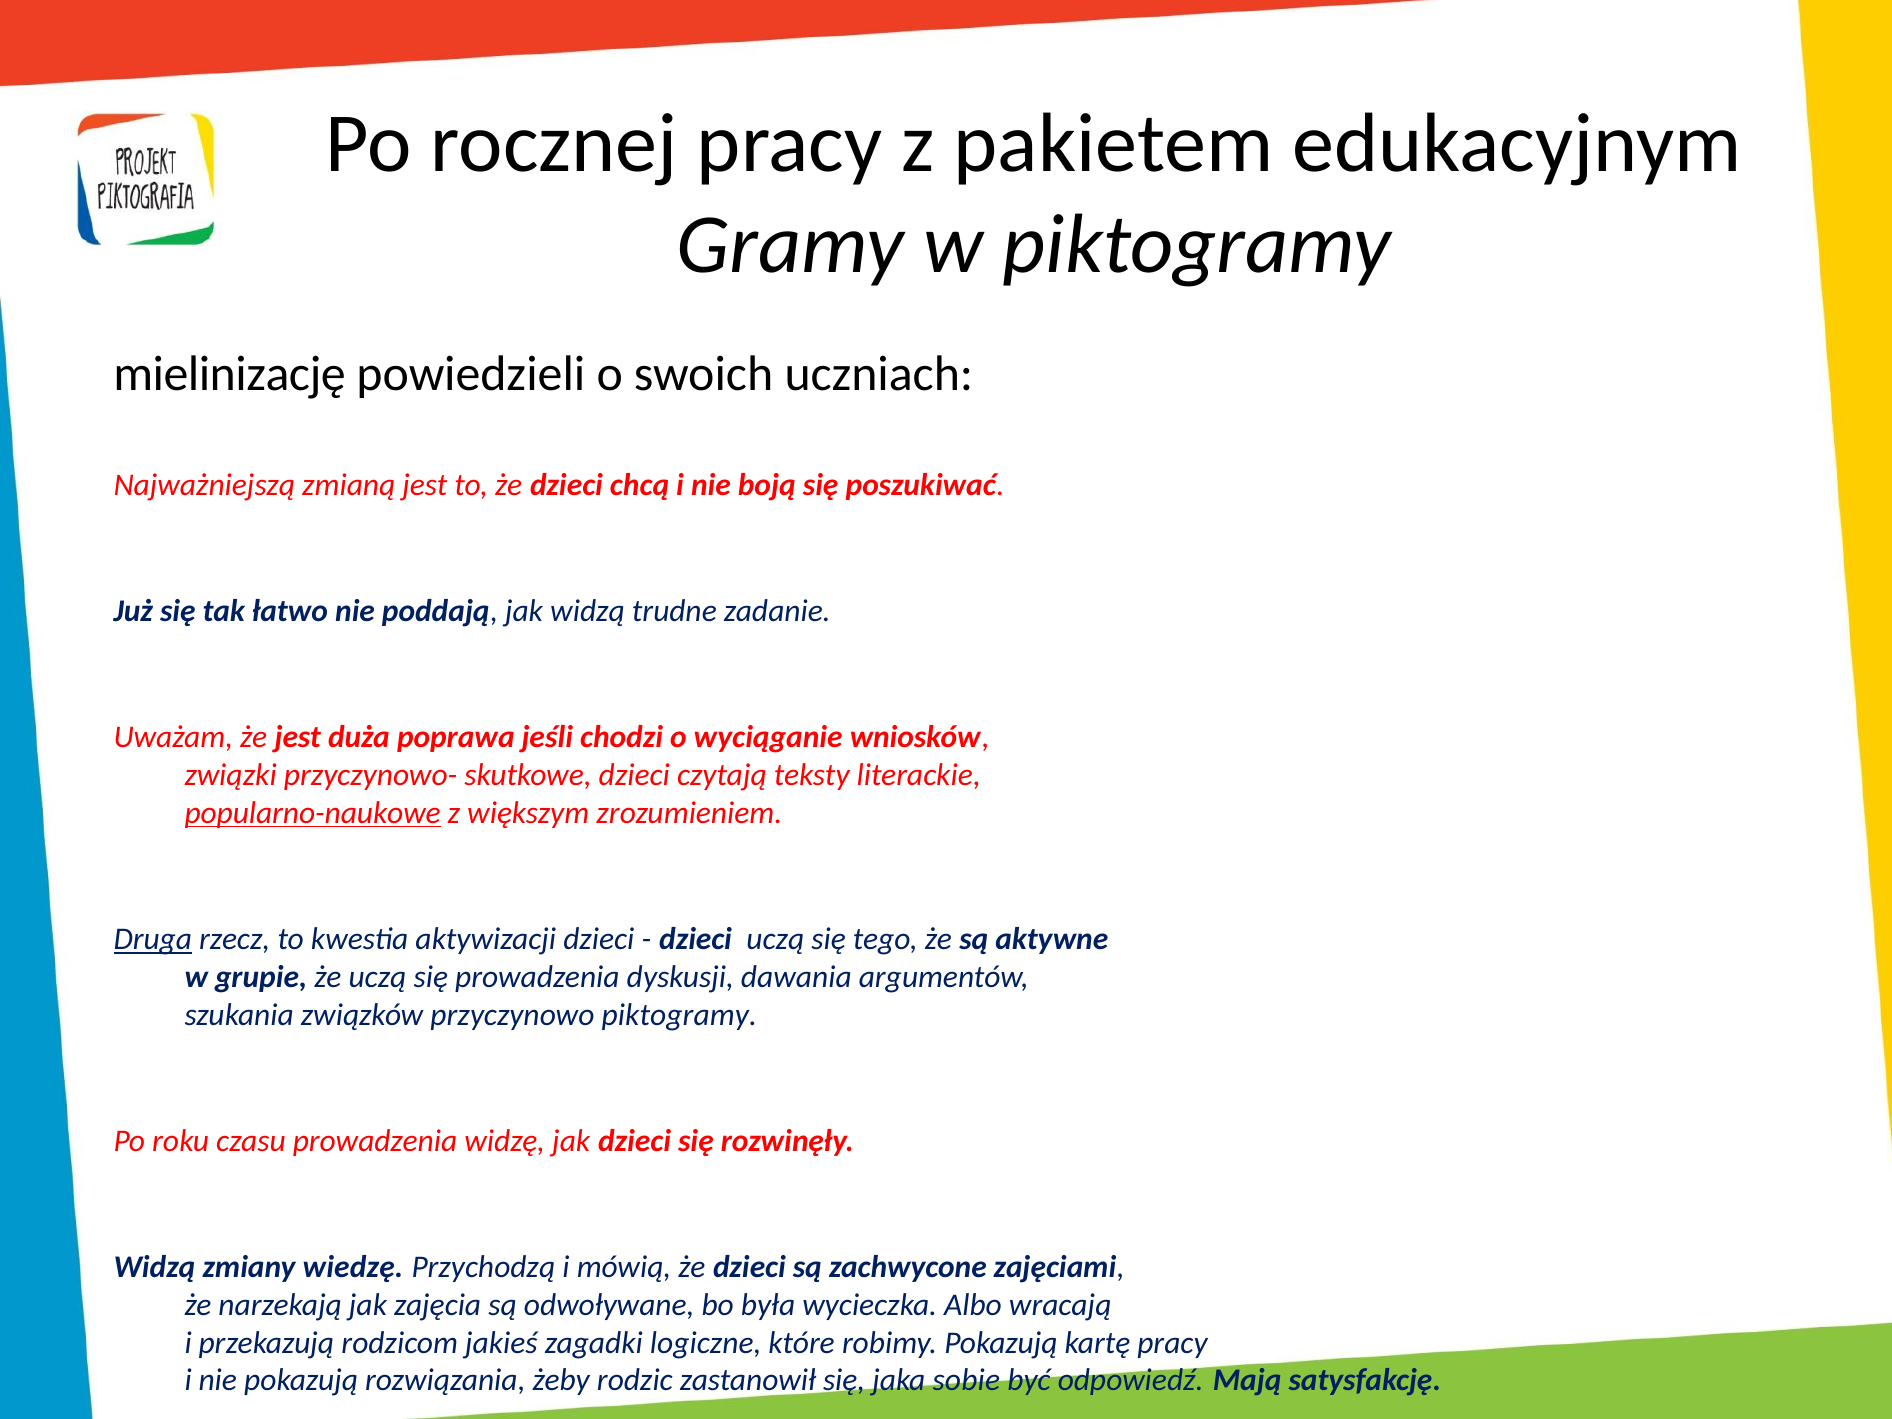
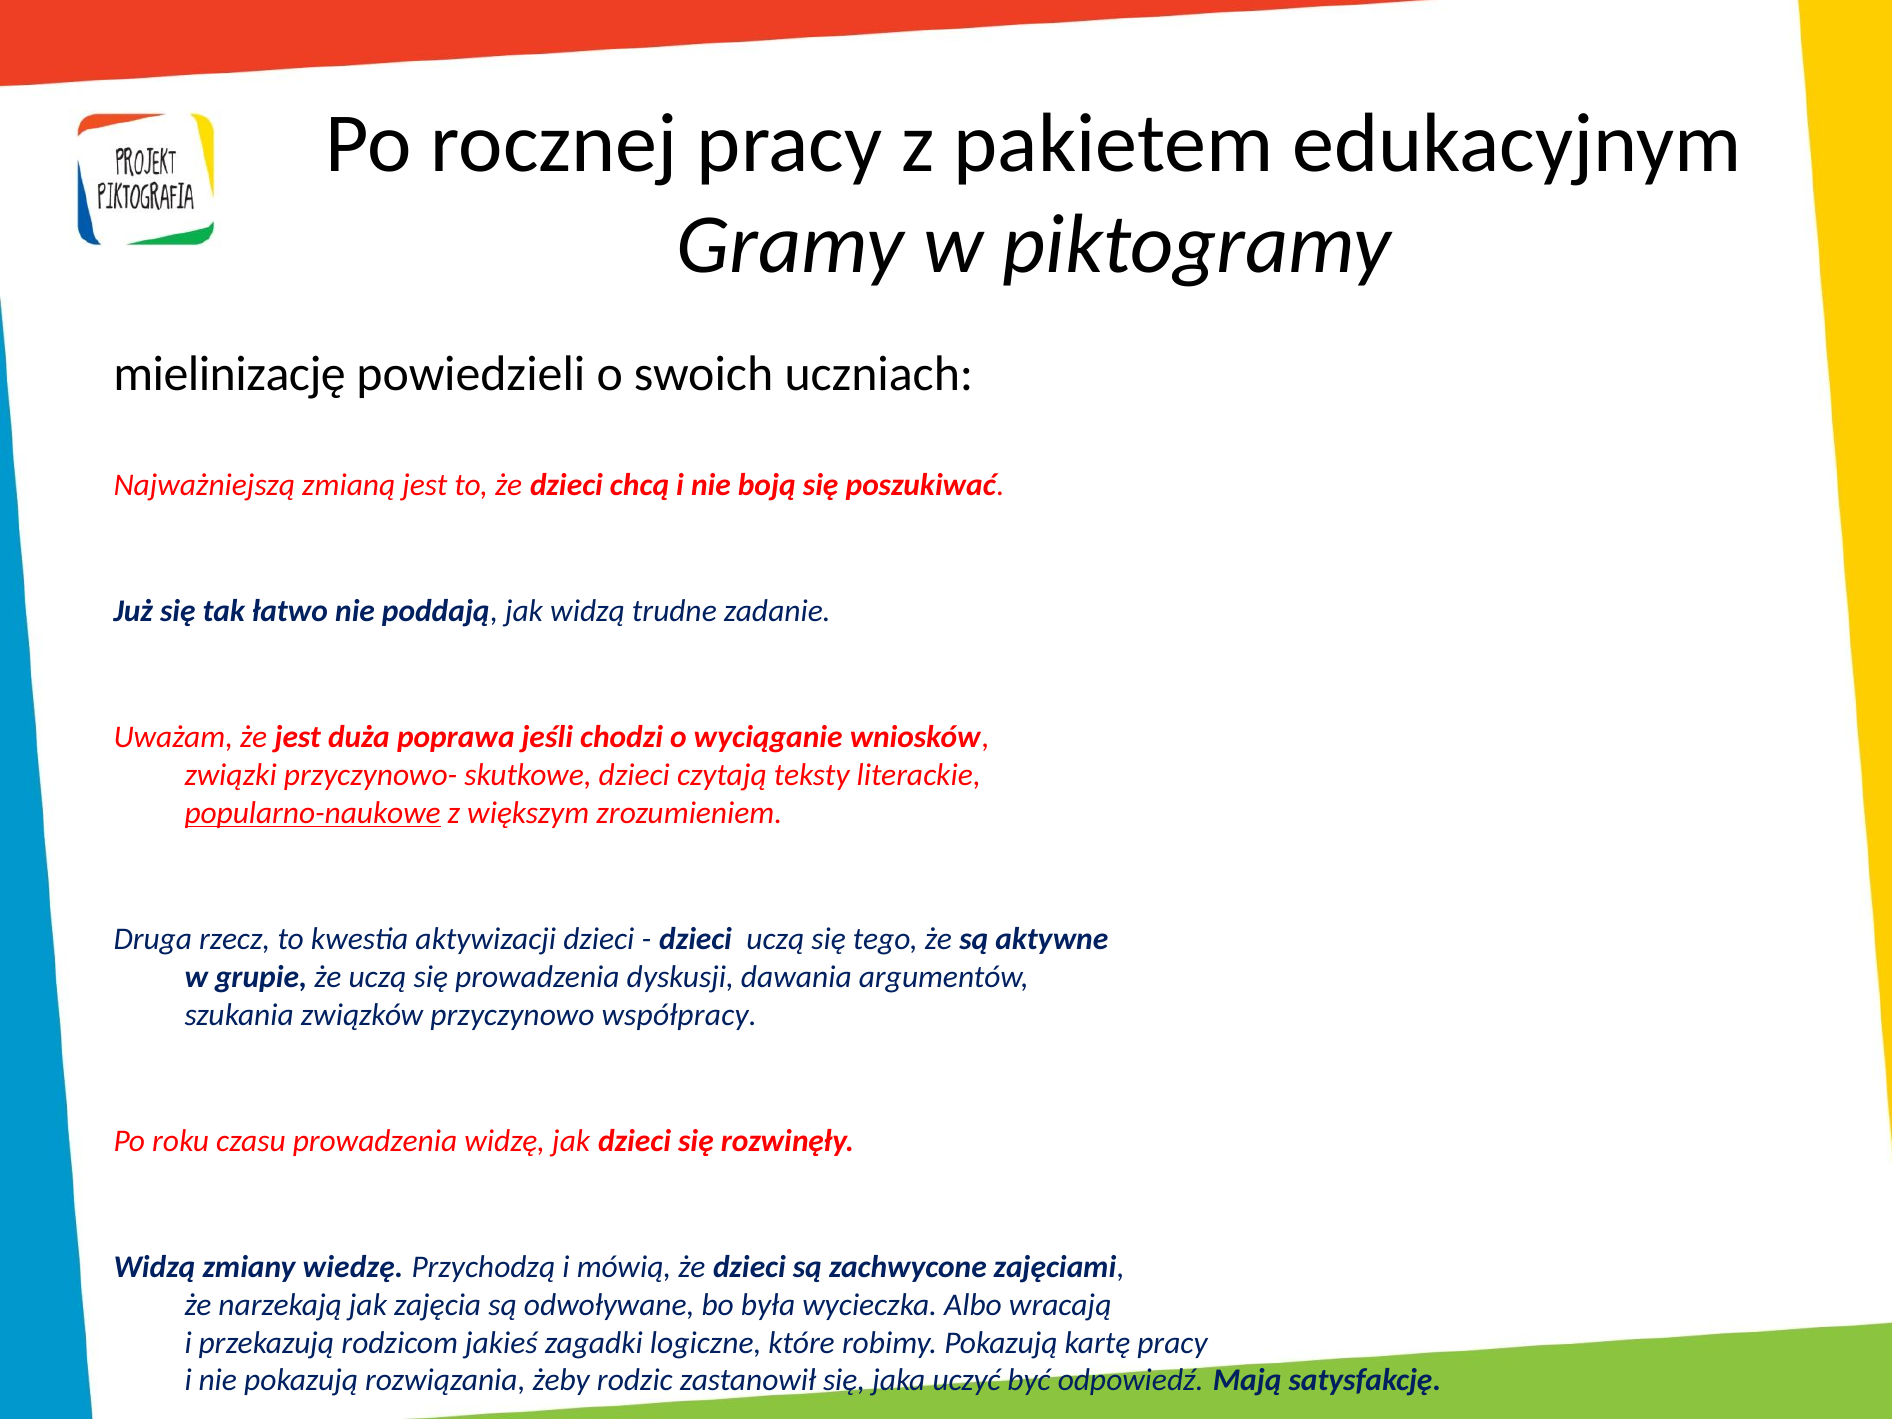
Druga underline: present -> none (153, 939)
przyczynowo piktogramy: piktogramy -> współpracy (679, 1015)
sobie: sobie -> uczyć (967, 1381)
